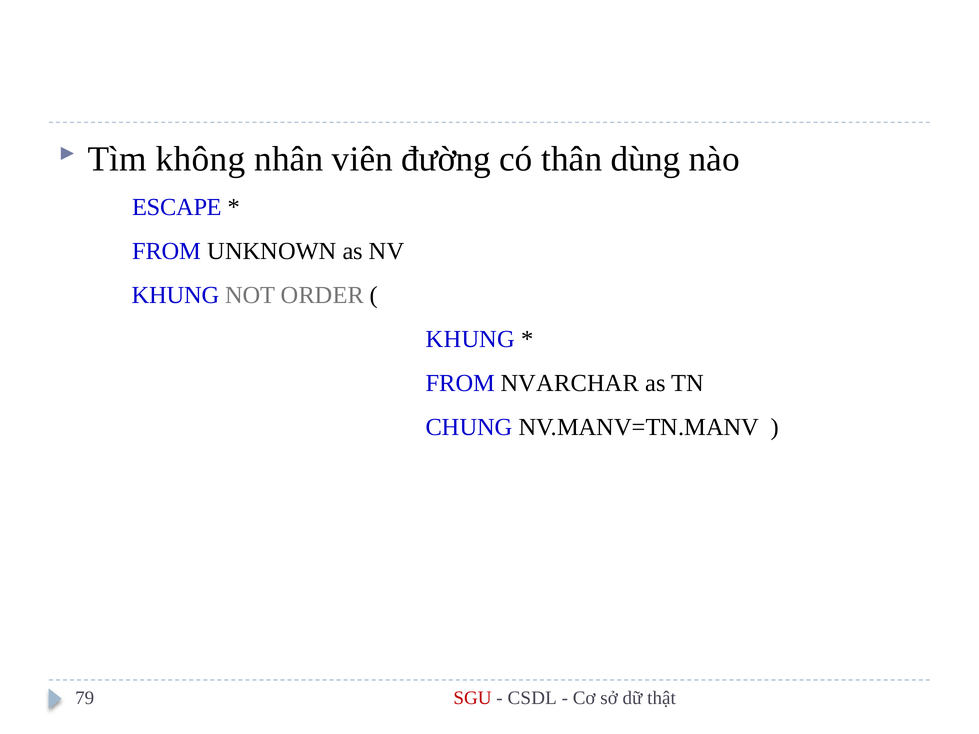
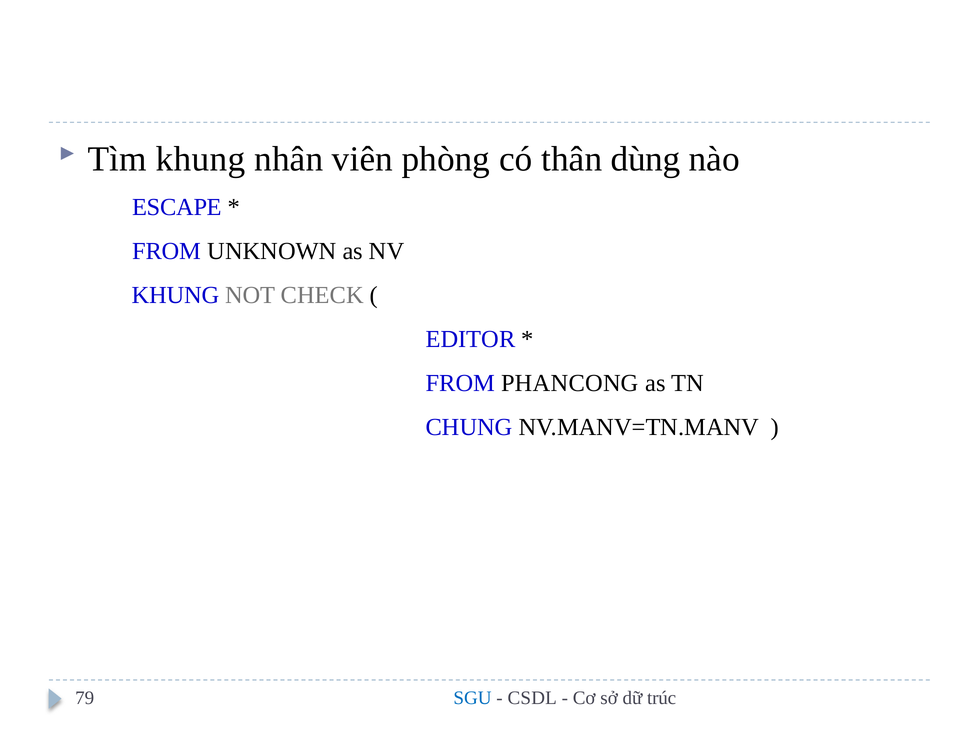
Tìm không: không -> khung (200, 159)
đường: đường -> phòng (446, 159)
ORDER: ORDER -> CHECK (322, 295)
KHUNG: KHUNG -> EDITOR (471, 339)
NVARCHAR: NVARCHAR -> PHANCONG (570, 383)
SGU colour: red -> blue (472, 698)
thật: thật -> trúc (662, 698)
